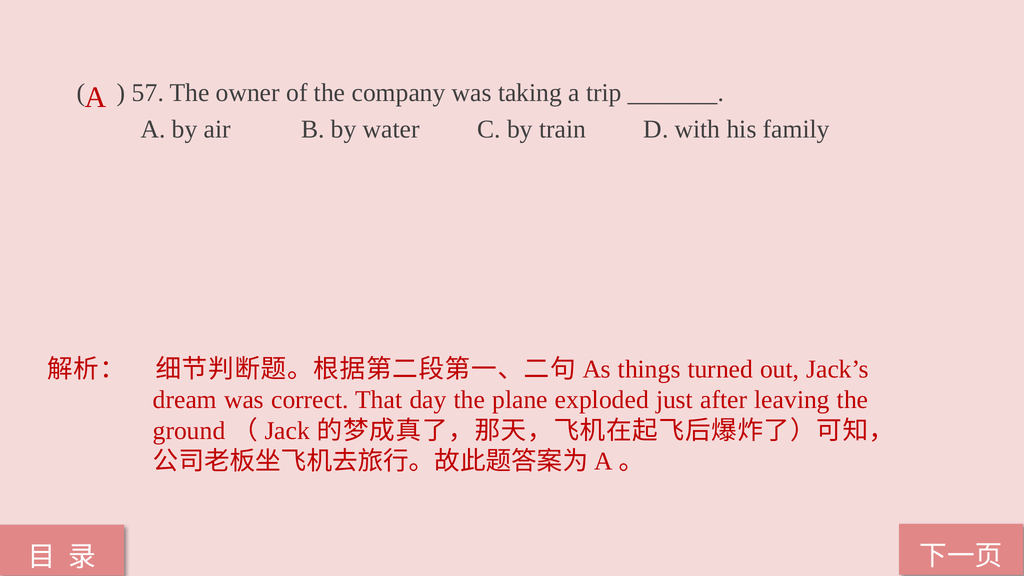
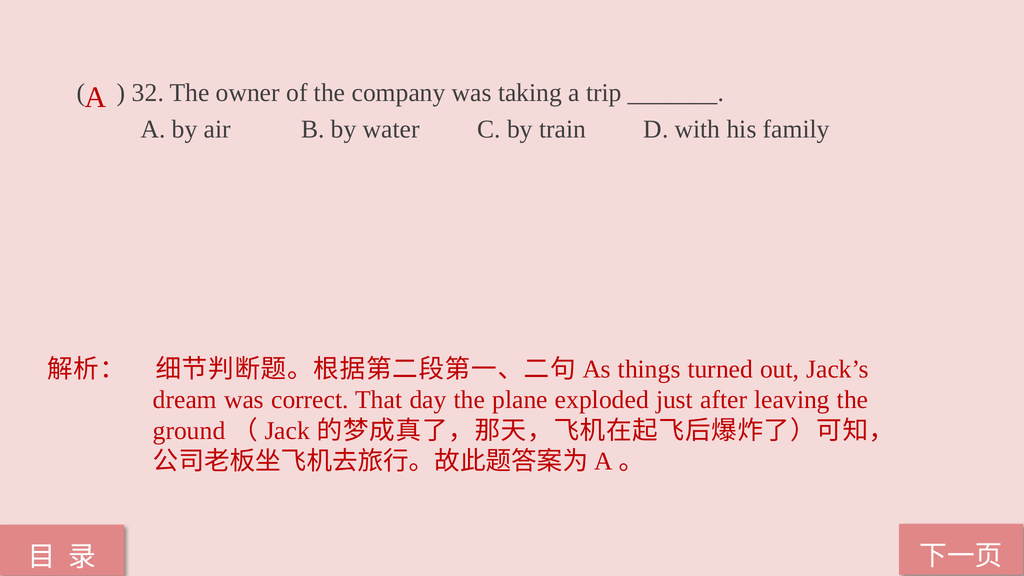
57: 57 -> 32 (148, 93)
